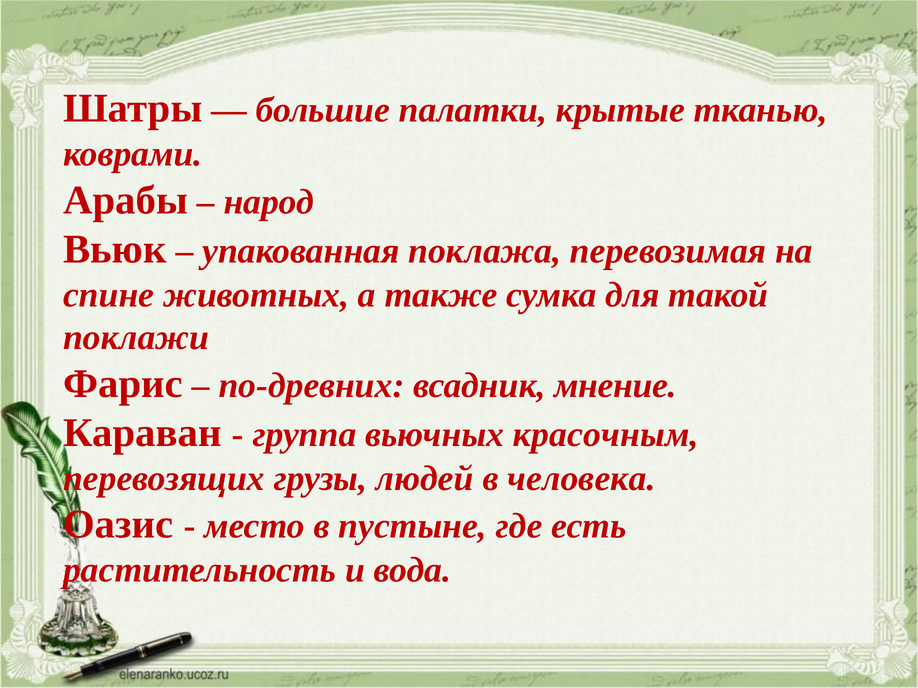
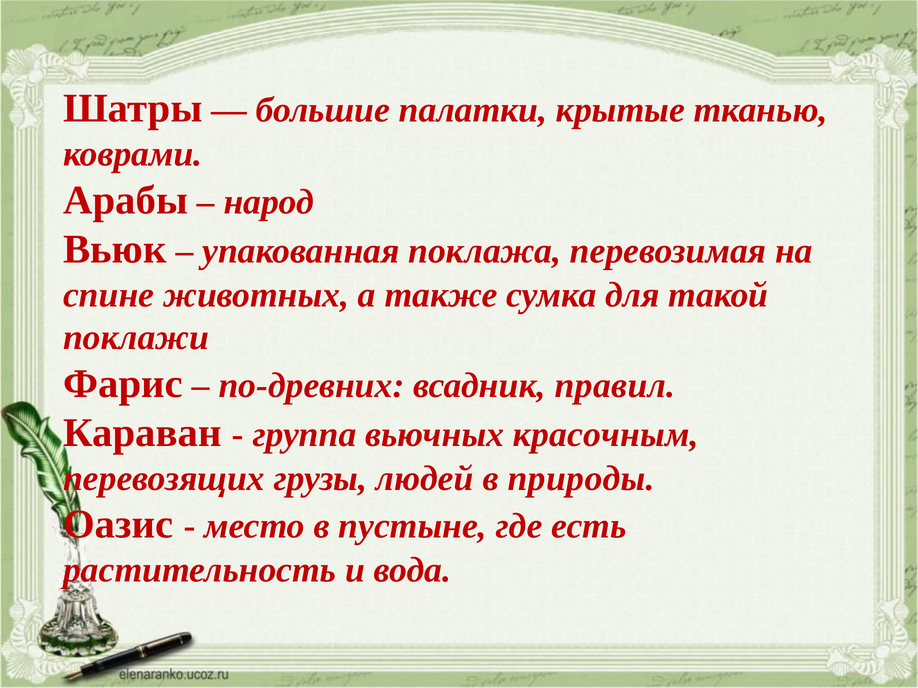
мнение: мнение -> правил (615, 386)
человека: человека -> природы (581, 479)
